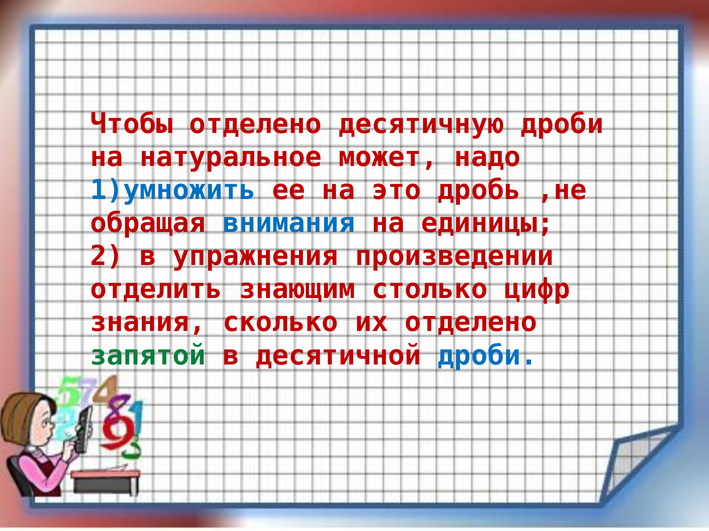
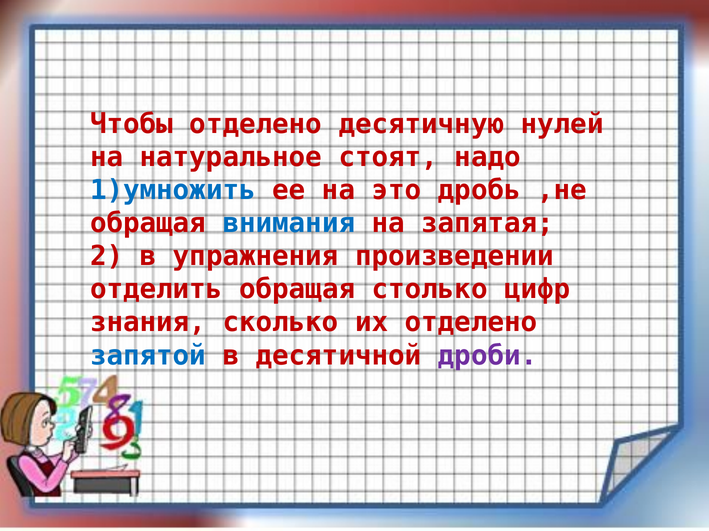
десятичную дроби: дроби -> нулей (562, 124)
может: может -> стоят (388, 157)
единицы: единицы -> запятая (488, 224)
отделить знающим: знающим -> обращая (297, 290)
запятой colour: green -> blue (148, 356)
дроби colour: blue -> purple (488, 356)
